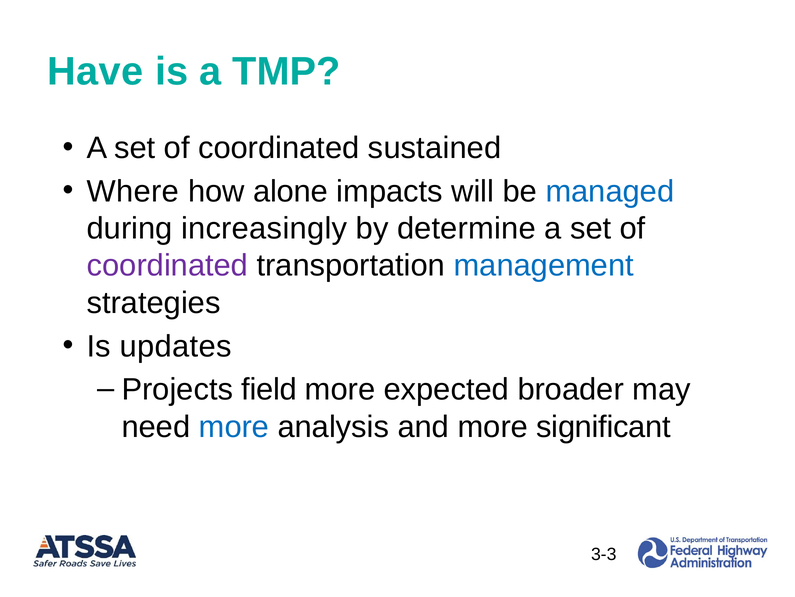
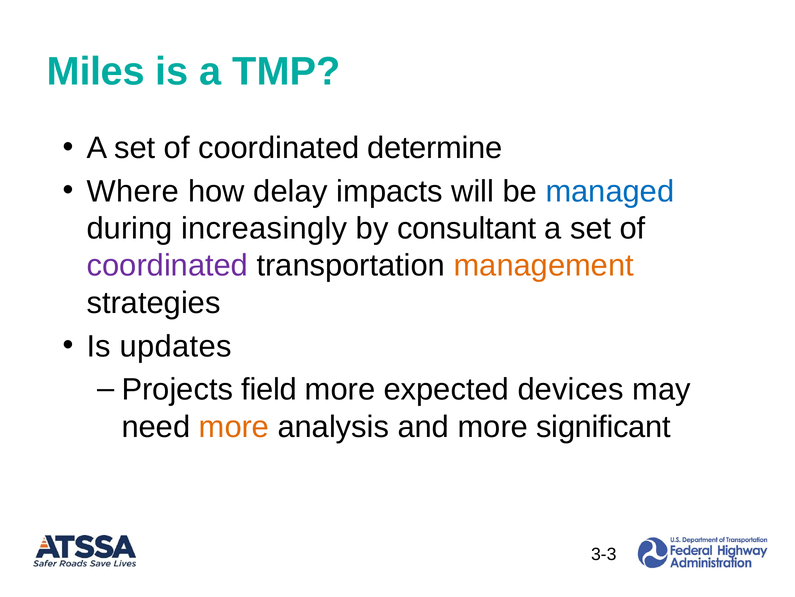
Have: Have -> Miles (96, 71)
sustained: sustained -> determine (435, 148)
alone: alone -> delay (290, 191)
determine: determine -> consultant (467, 228)
management colour: blue -> orange (544, 265)
broader: broader -> devices (571, 389)
more colour: blue -> orange (234, 426)
